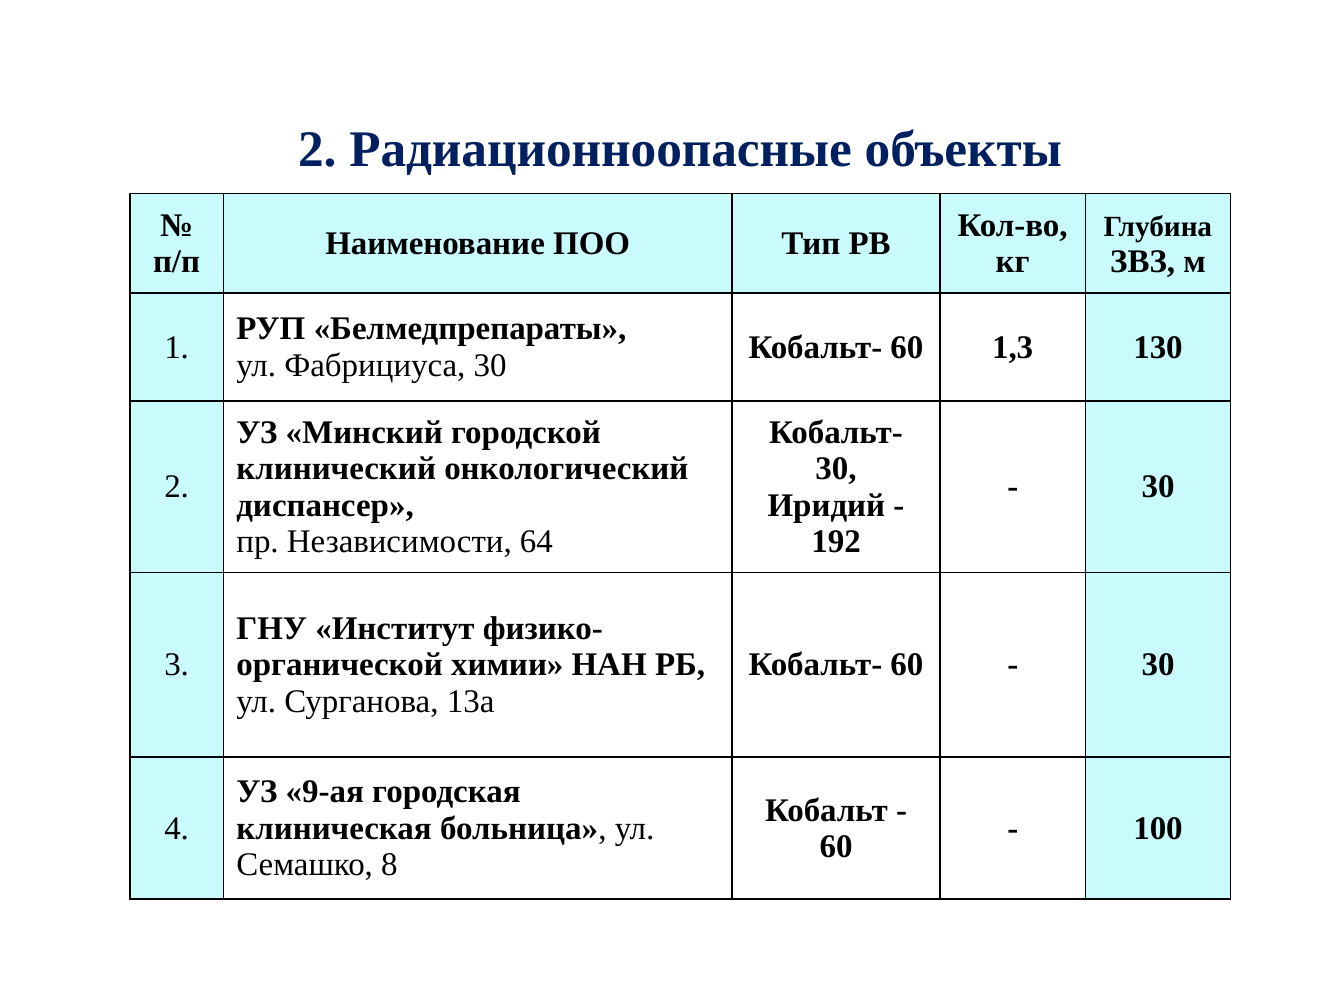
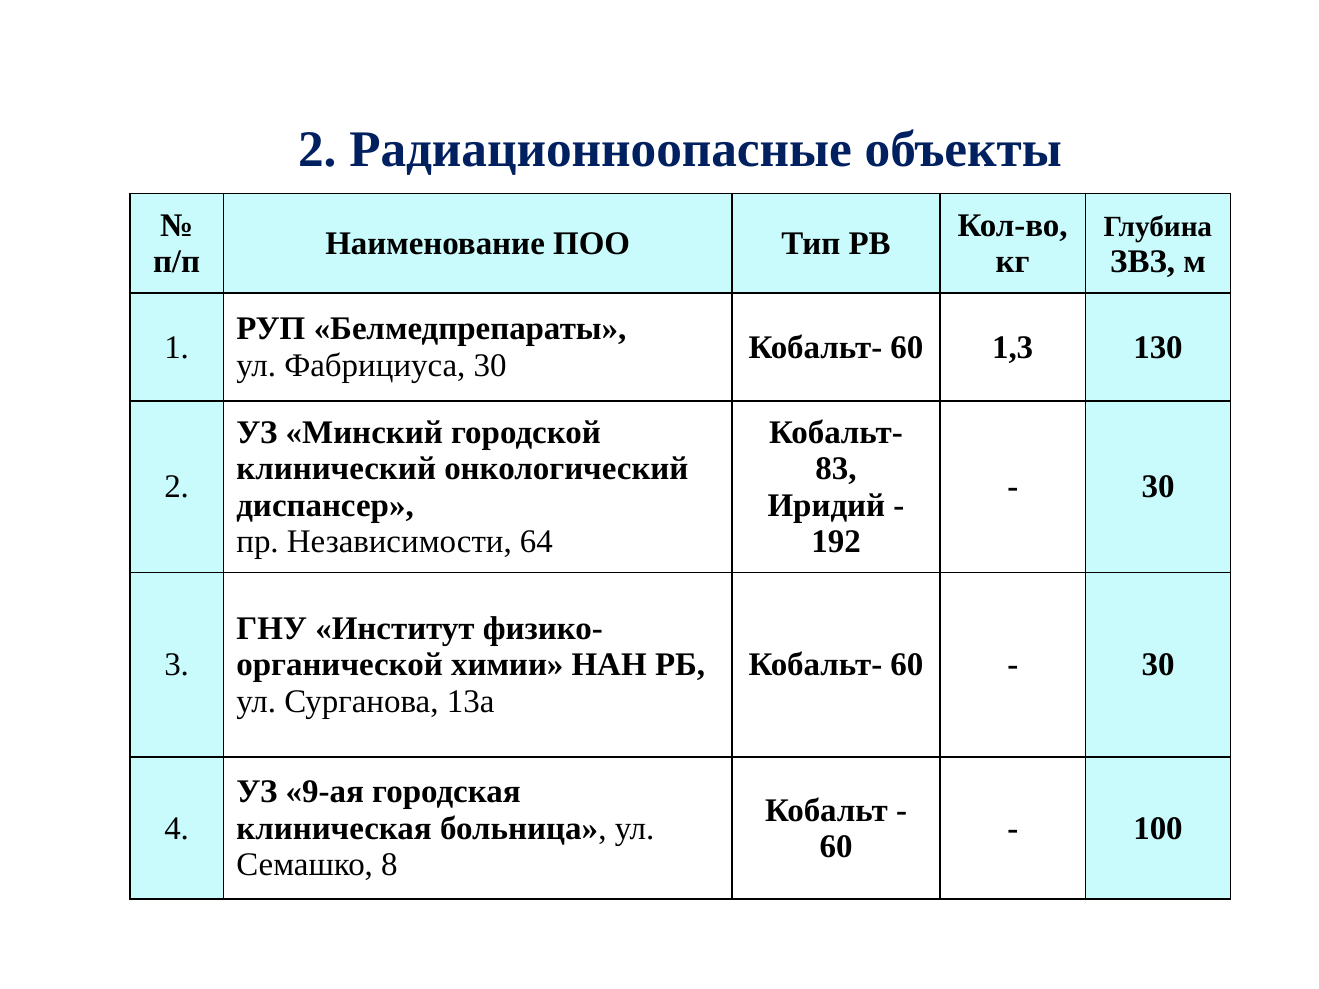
30: 30 -> 83 (836, 469)
